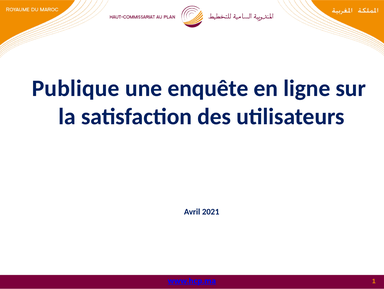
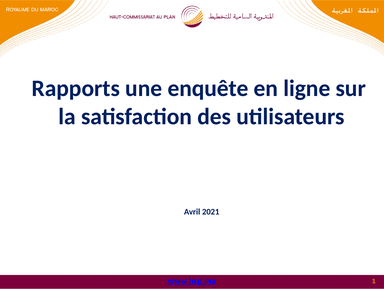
Publique: Publique -> Rapports (76, 88)
